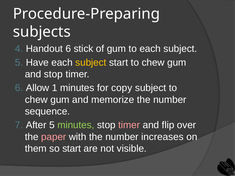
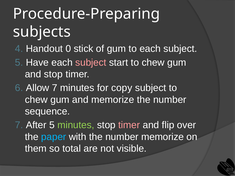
Handout 6: 6 -> 0 (68, 49)
subject colour: yellow -> pink (91, 63)
Allow 1: 1 -> 7 (55, 88)
paper colour: pink -> light blue (54, 137)
number increases: increases -> memorize (163, 137)
so start: start -> total (72, 149)
